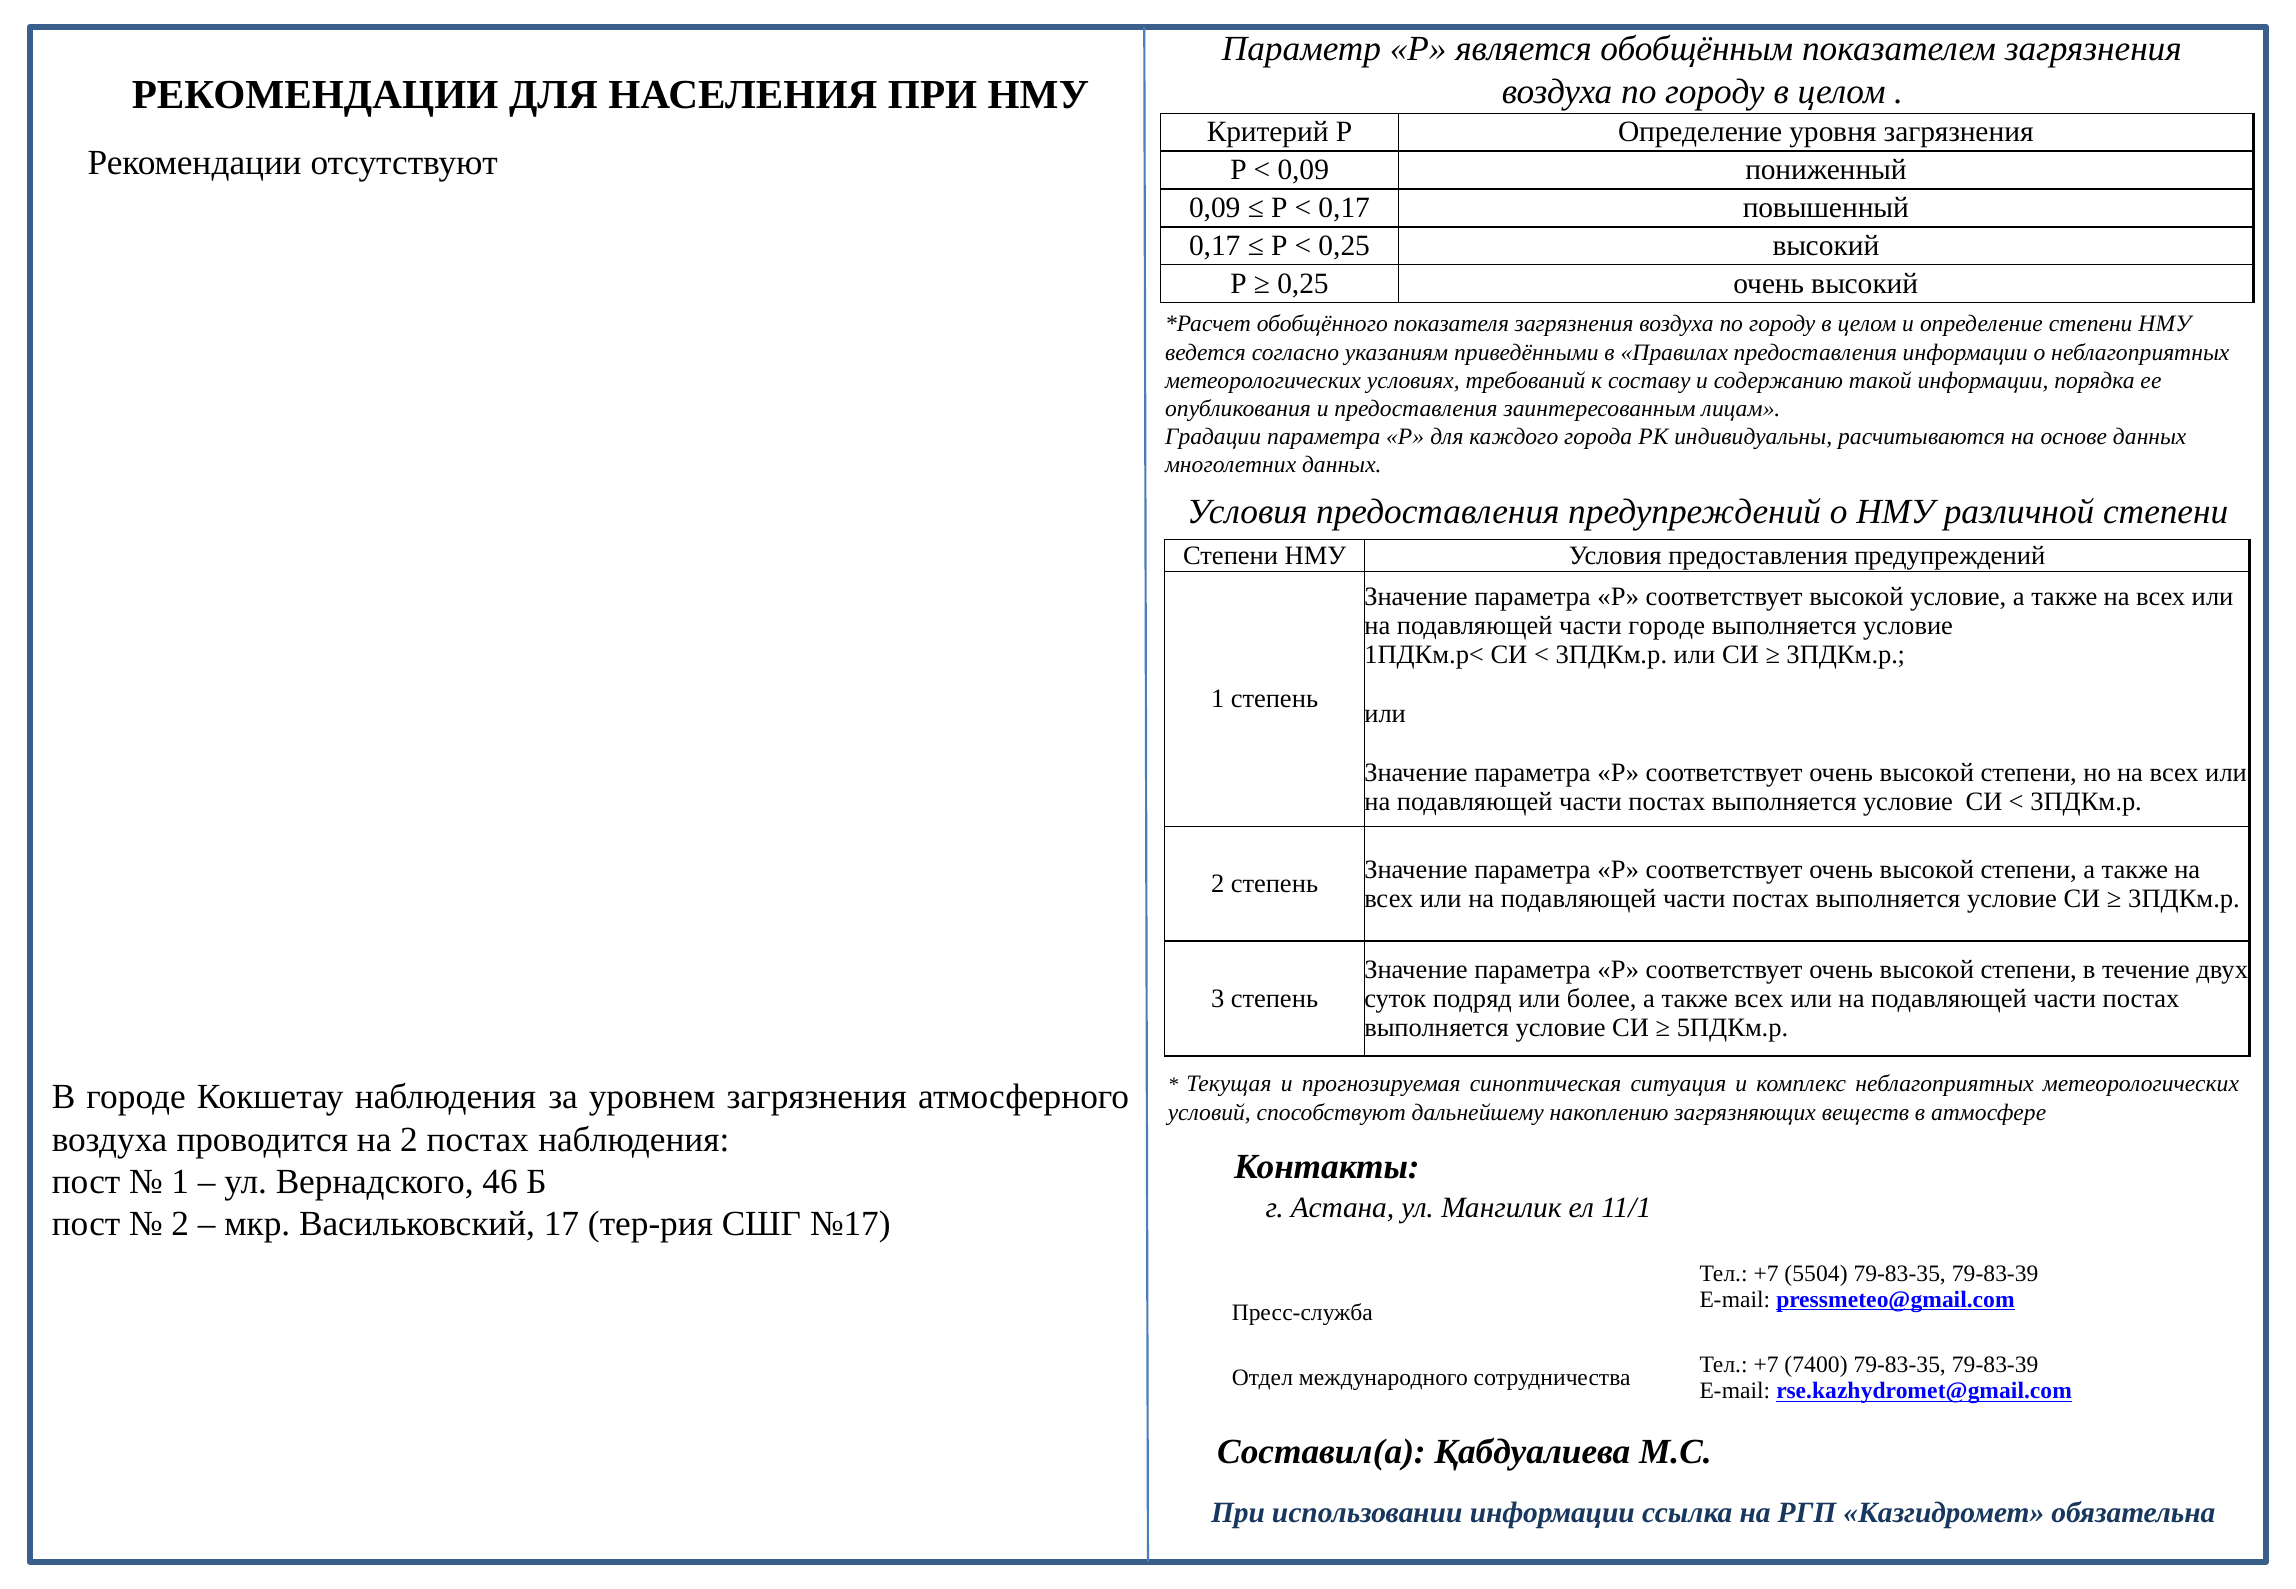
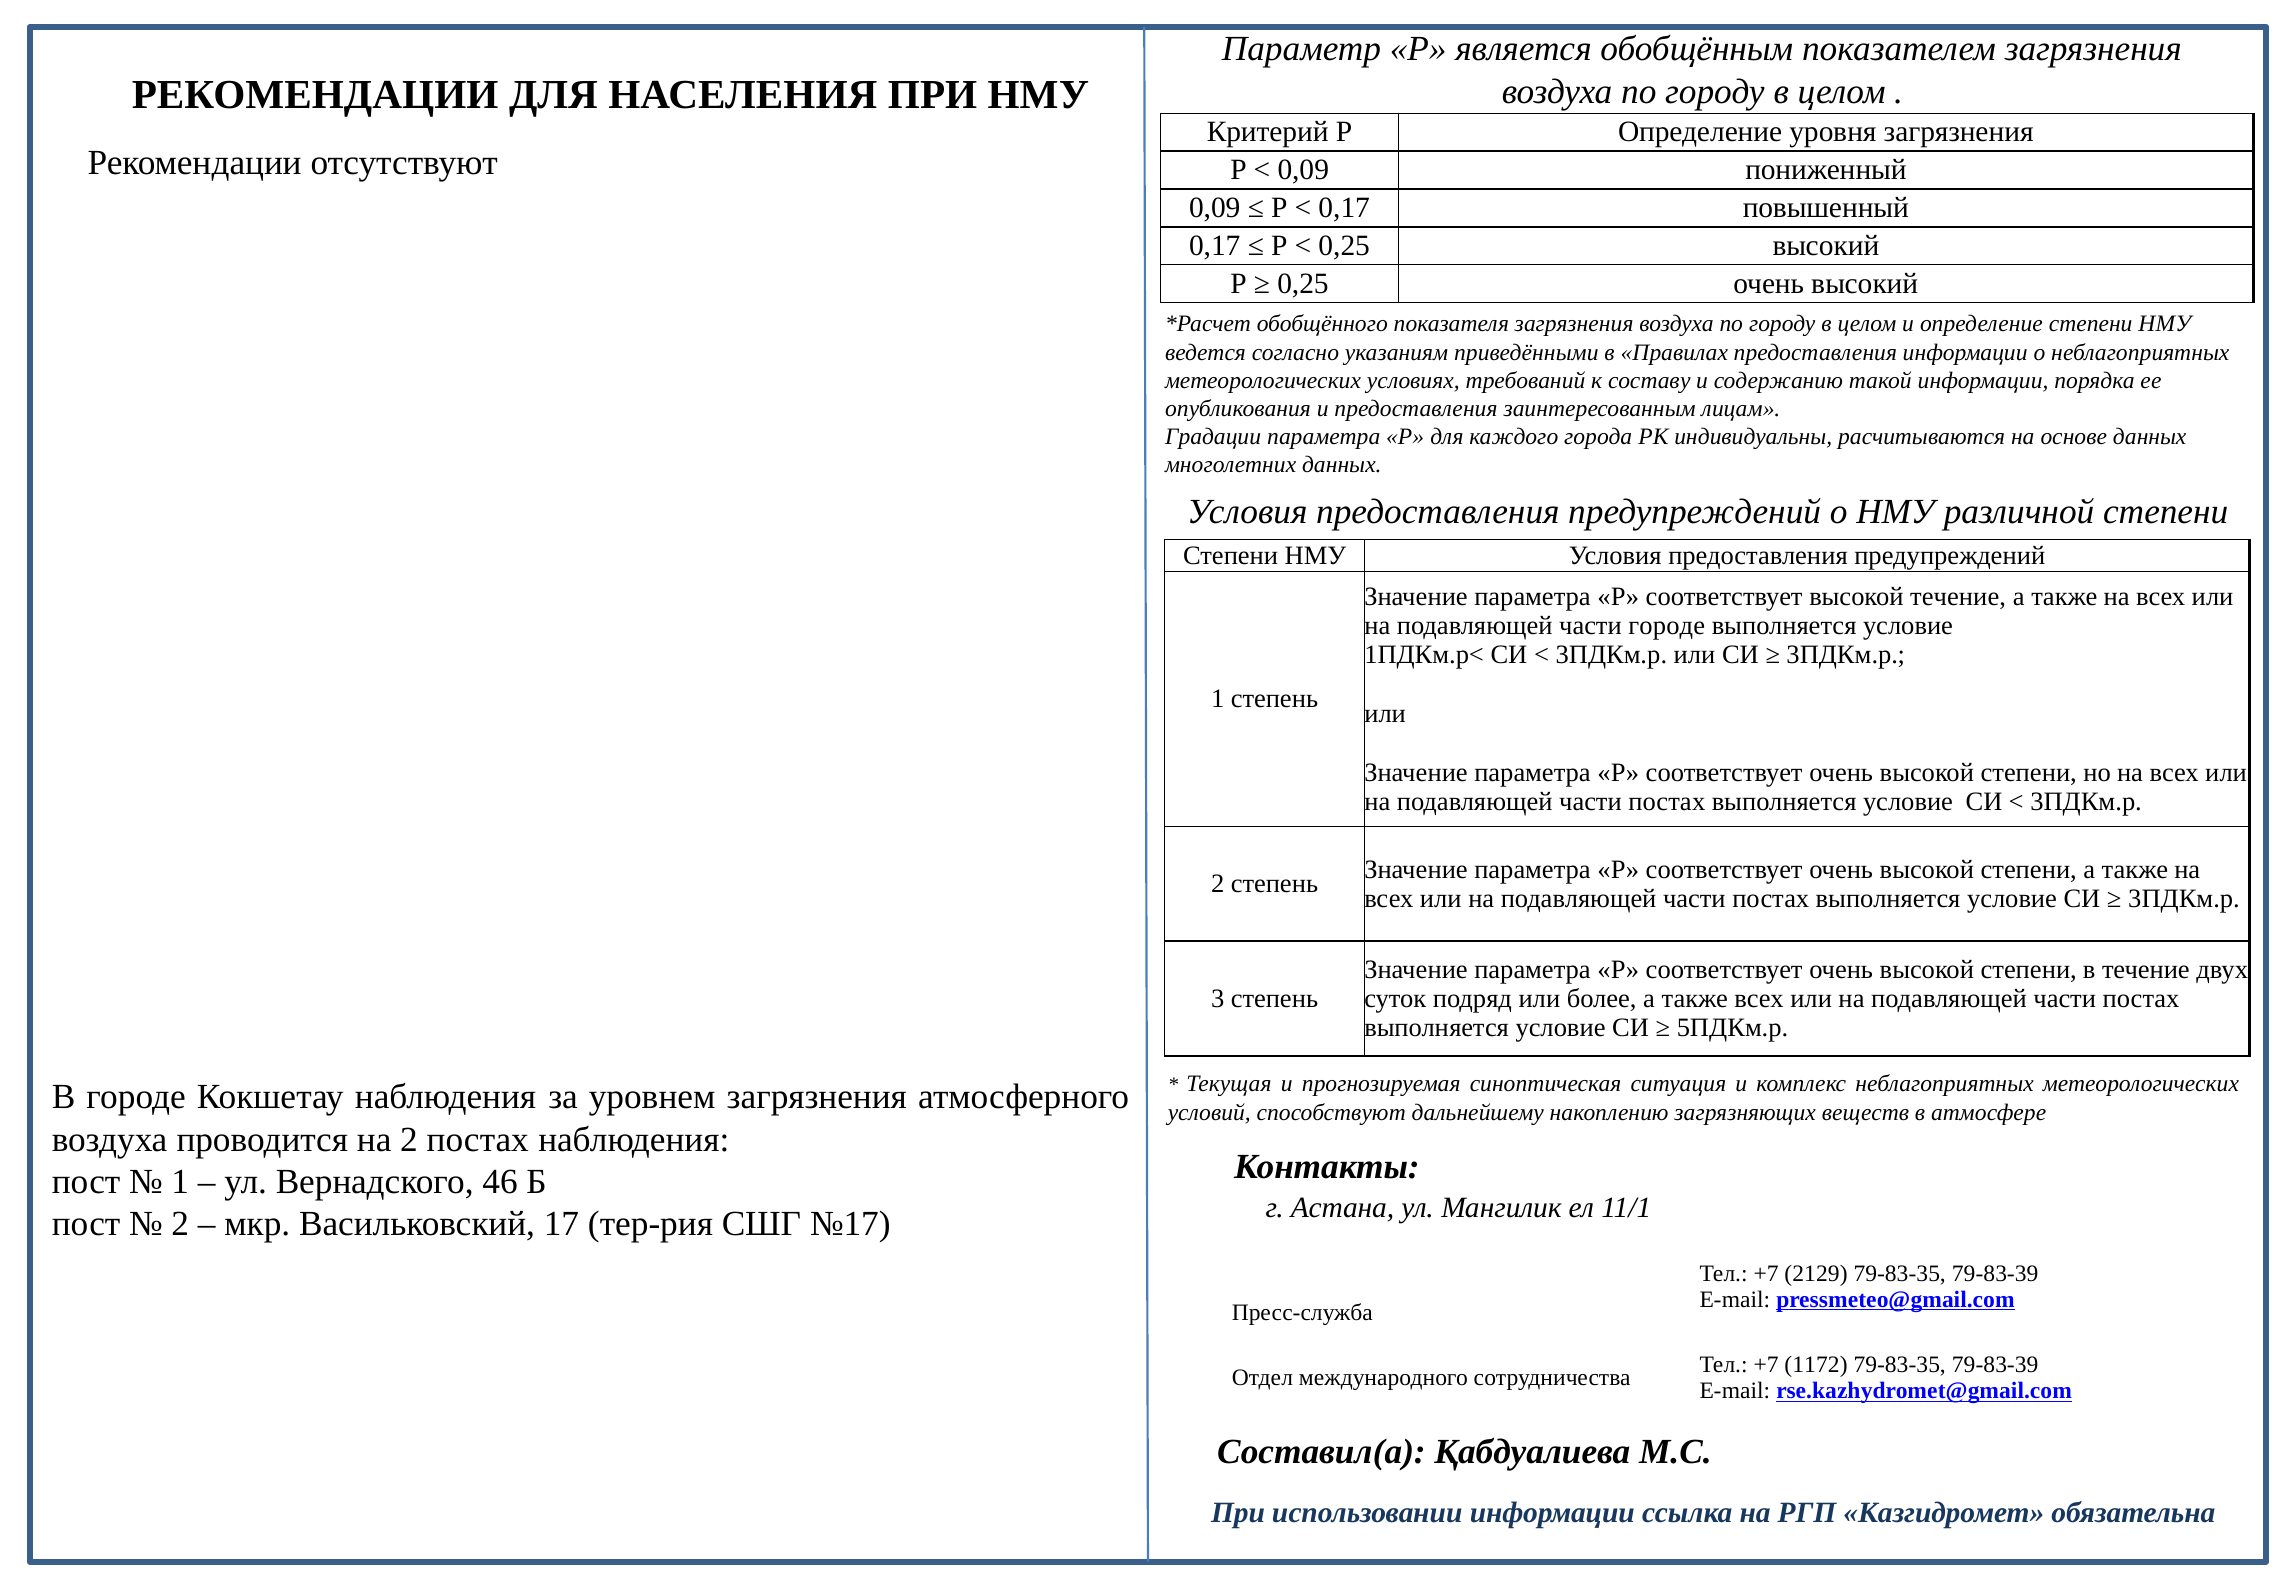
высокой условие: условие -> течение (1958, 597)
5504: 5504 -> 2129 (1816, 1274)
7400: 7400 -> 1172 (1816, 1365)
